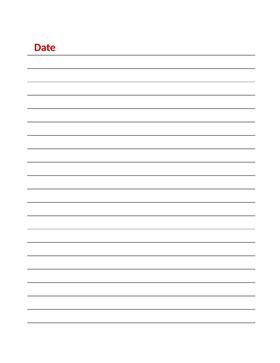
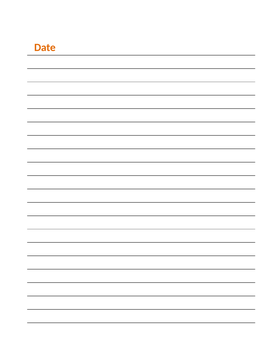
Date colour: red -> orange (45, 47)
